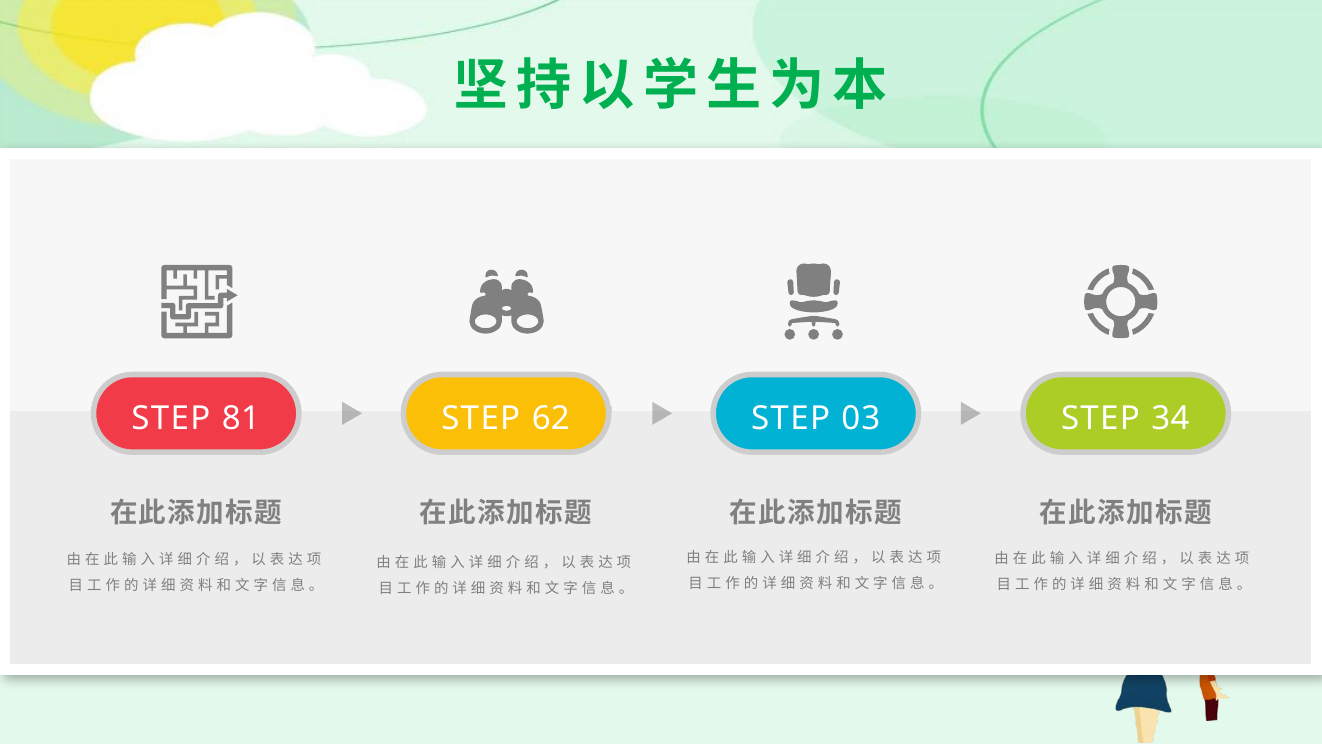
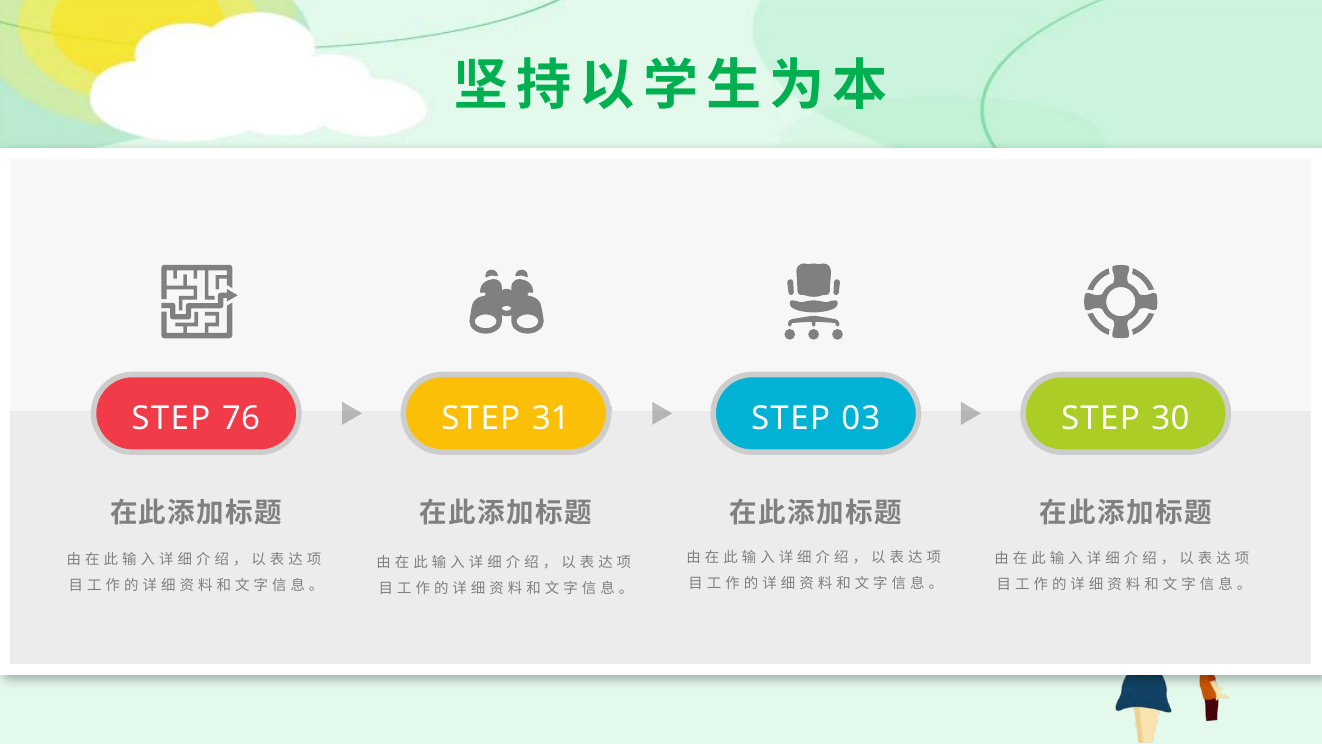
81: 81 -> 76 (241, 418)
62: 62 -> 31 (551, 418)
34: 34 -> 30 (1171, 418)
